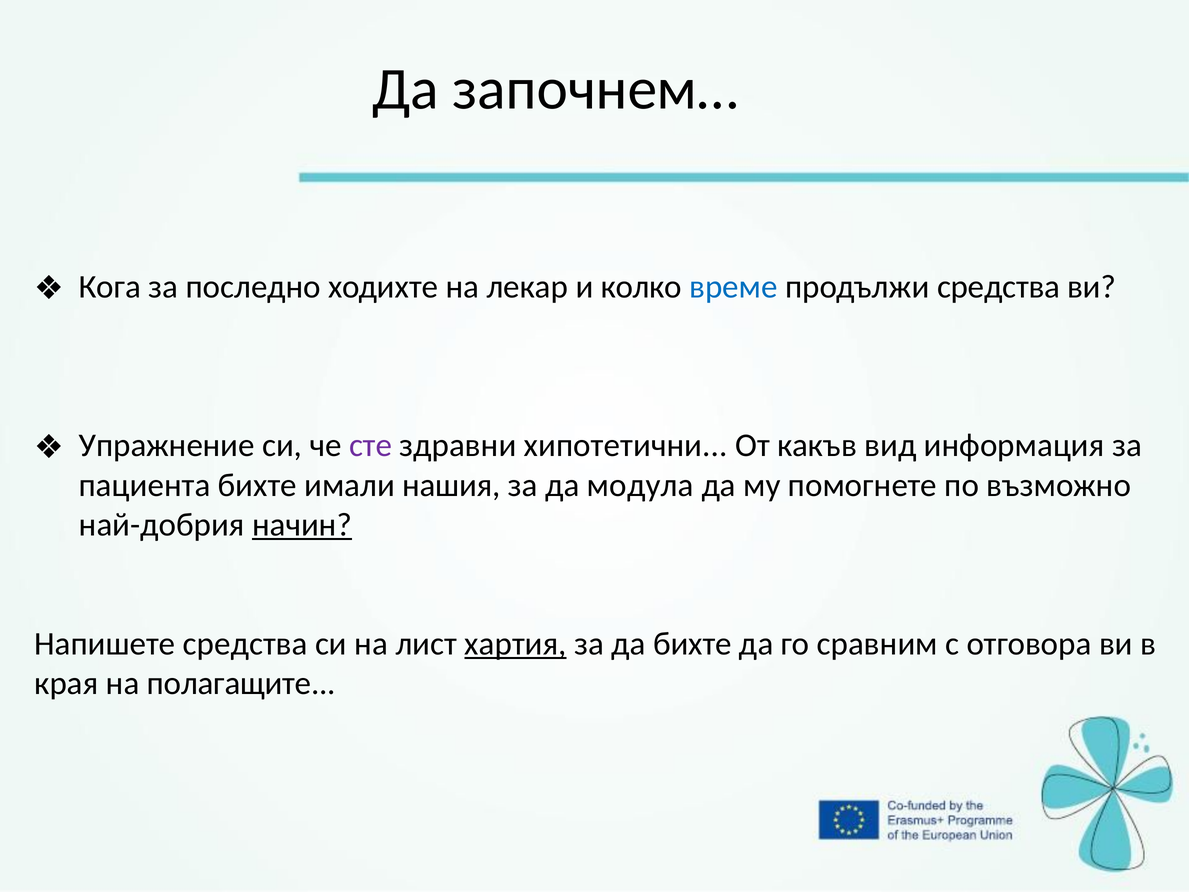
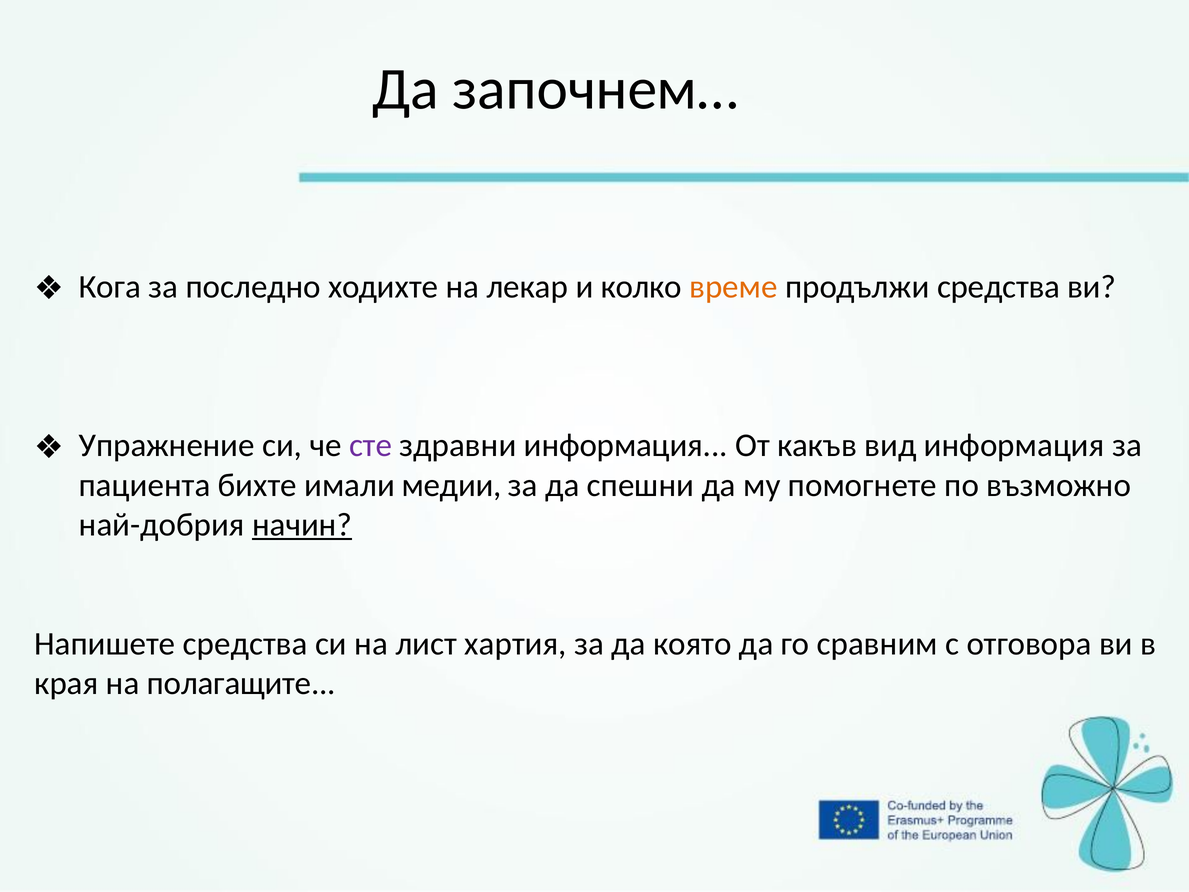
време colour: blue -> orange (733, 287)
здравни хипотетични: хипотетични -> информация (626, 445)
нашия: нашия -> медии (452, 485)
модула: модула -> спешни (640, 485)
хартия underline: present -> none (516, 644)
да бихте: бихте -> която (692, 644)
